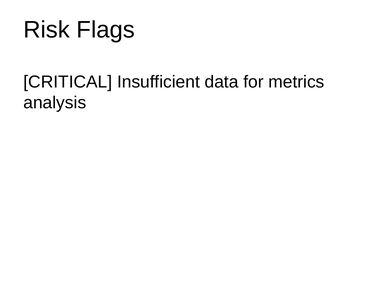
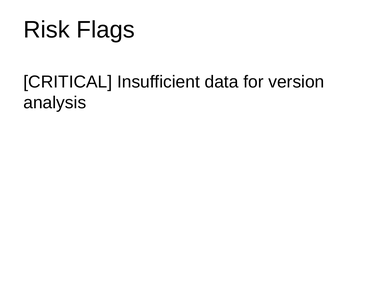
metrics: metrics -> version (296, 82)
